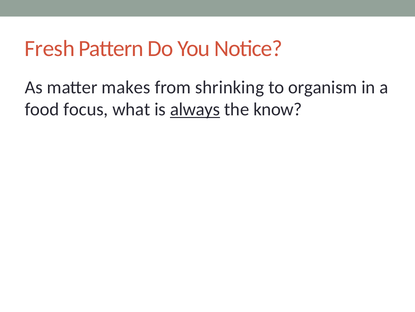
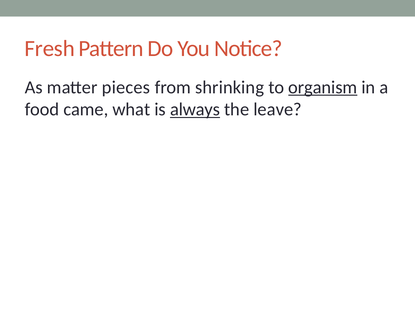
makes: makes -> pieces (126, 87)
organism underline: none -> present (323, 87)
focus: focus -> came (86, 109)
know: know -> leave (278, 109)
